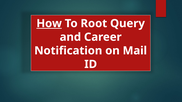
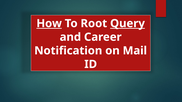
Query underline: none -> present (127, 24)
